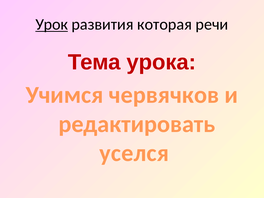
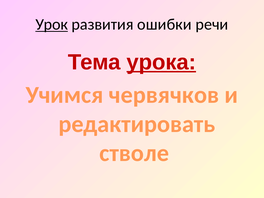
которая: которая -> ошибки (164, 24)
урока underline: none -> present (161, 62)
уселся: уселся -> стволе (134, 153)
